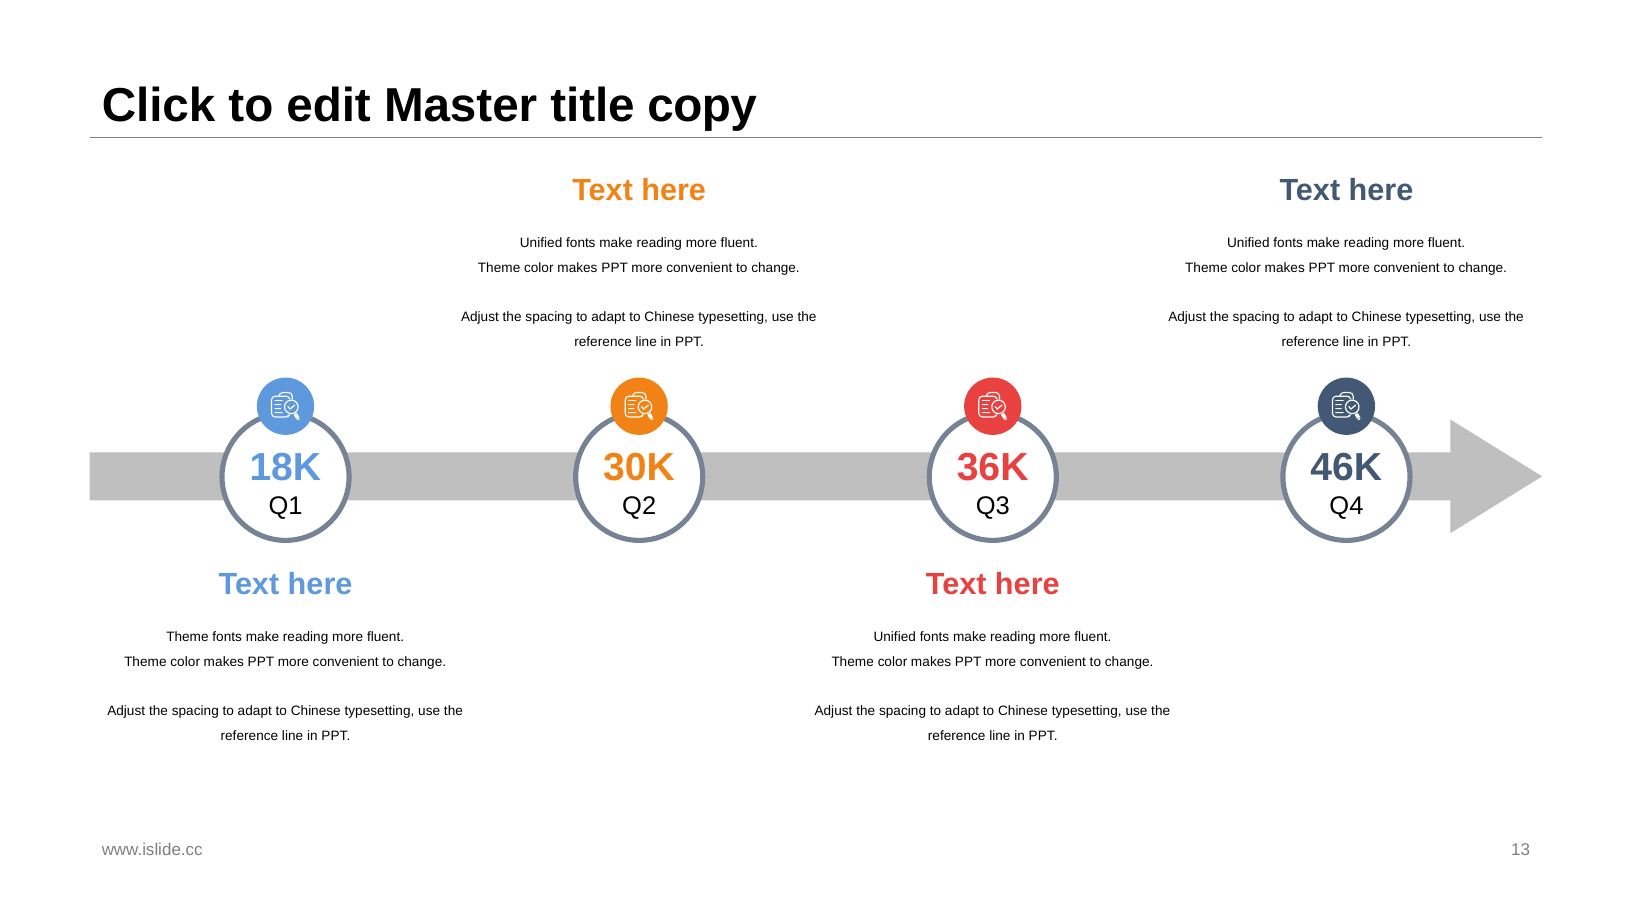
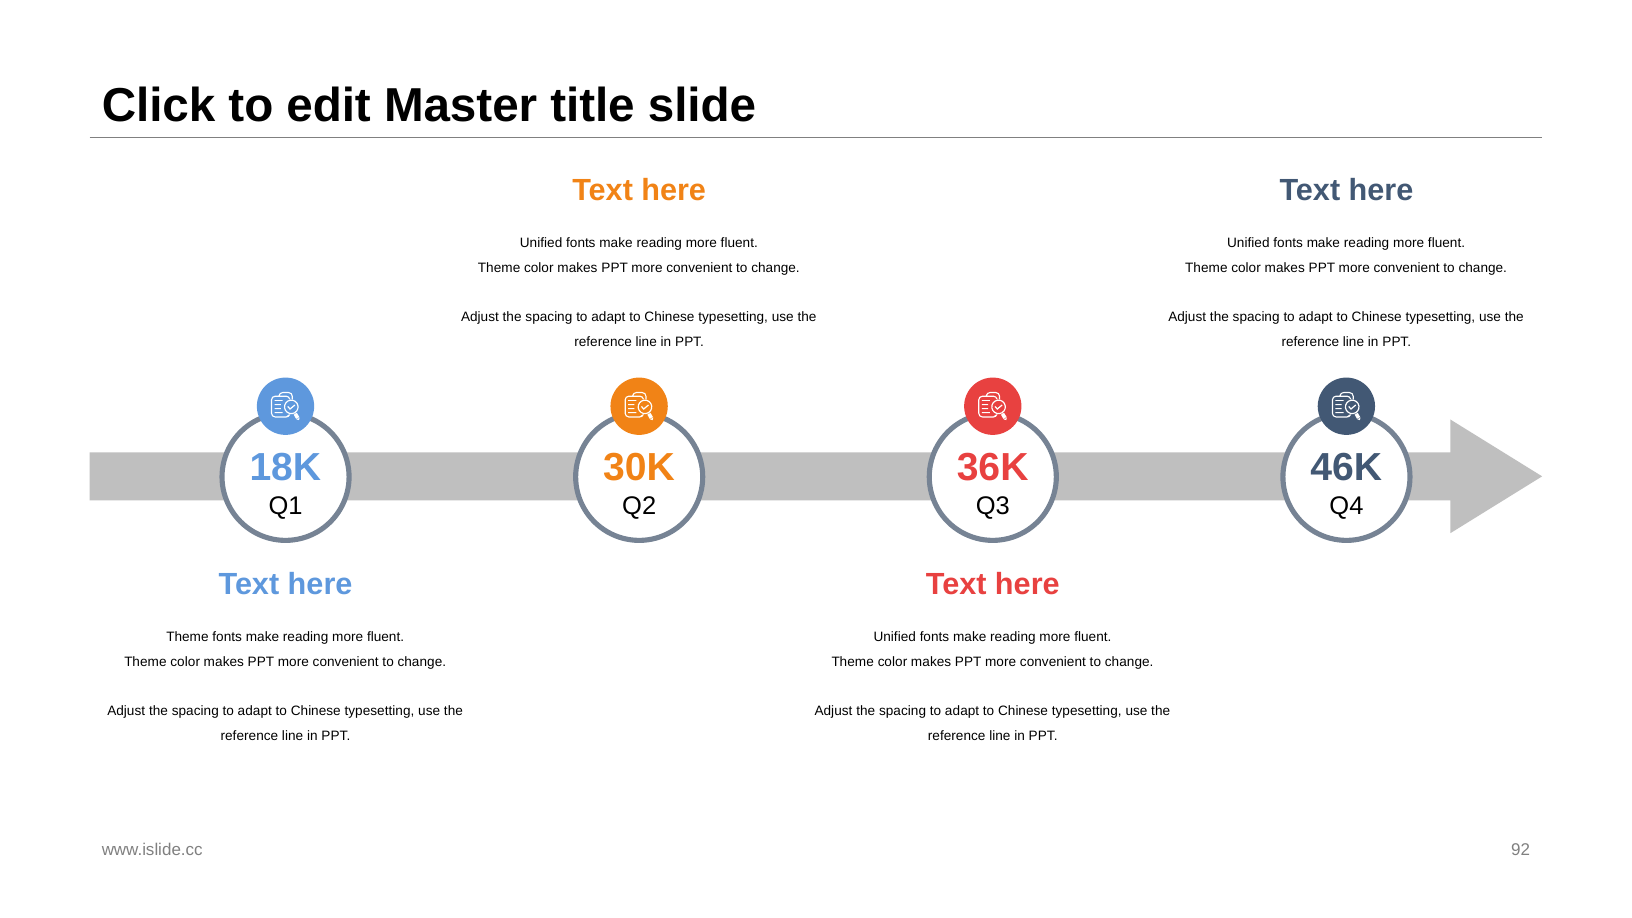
copy: copy -> slide (702, 106)
13: 13 -> 92 (1521, 850)
